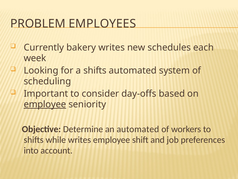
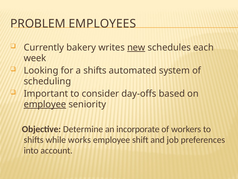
new underline: none -> present (136, 47)
an automated: automated -> incorporate (138, 129)
while writes: writes -> works (79, 139)
